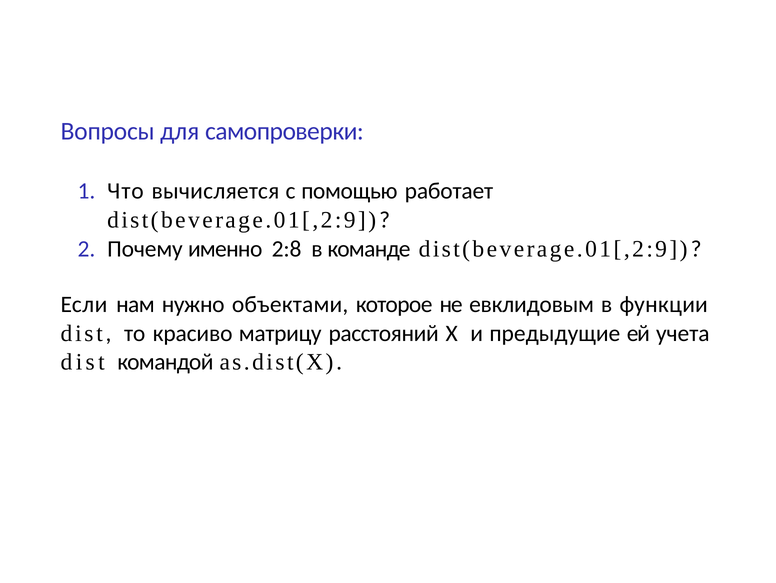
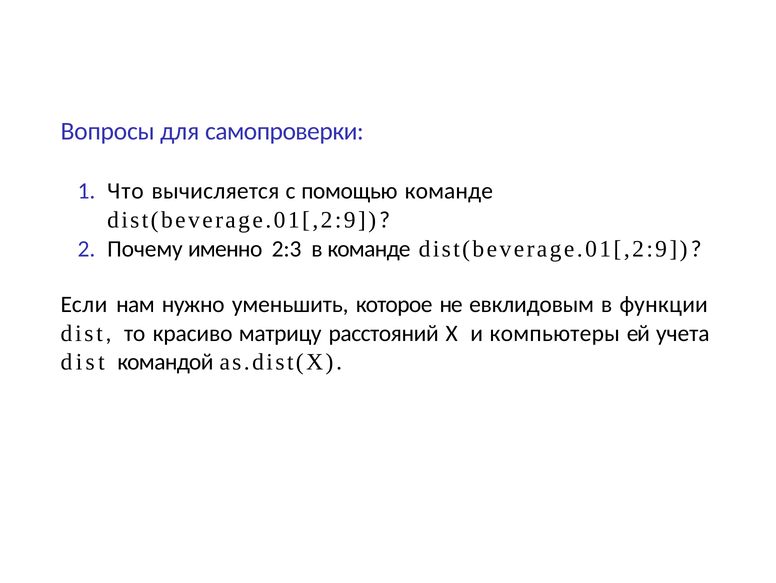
помощью работает: работает -> команде (449, 191)
2:8: 2:8 -> 2:3 (287, 249)
объектами: объектами -> уменьшить (290, 304)
предыдущие: предыдущие -> компьютеры (555, 333)
